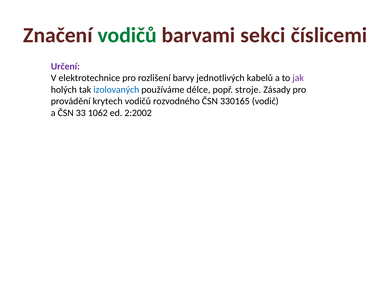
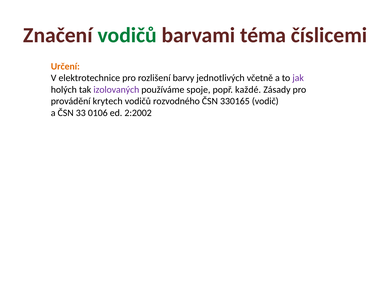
sekci: sekci -> téma (263, 35)
Určení colour: purple -> orange (65, 66)
kabelů: kabelů -> včetně (260, 78)
izolovaných colour: blue -> purple (116, 90)
délce: délce -> spoje (198, 90)
stroje: stroje -> každé (248, 90)
1062: 1062 -> 0106 (98, 113)
